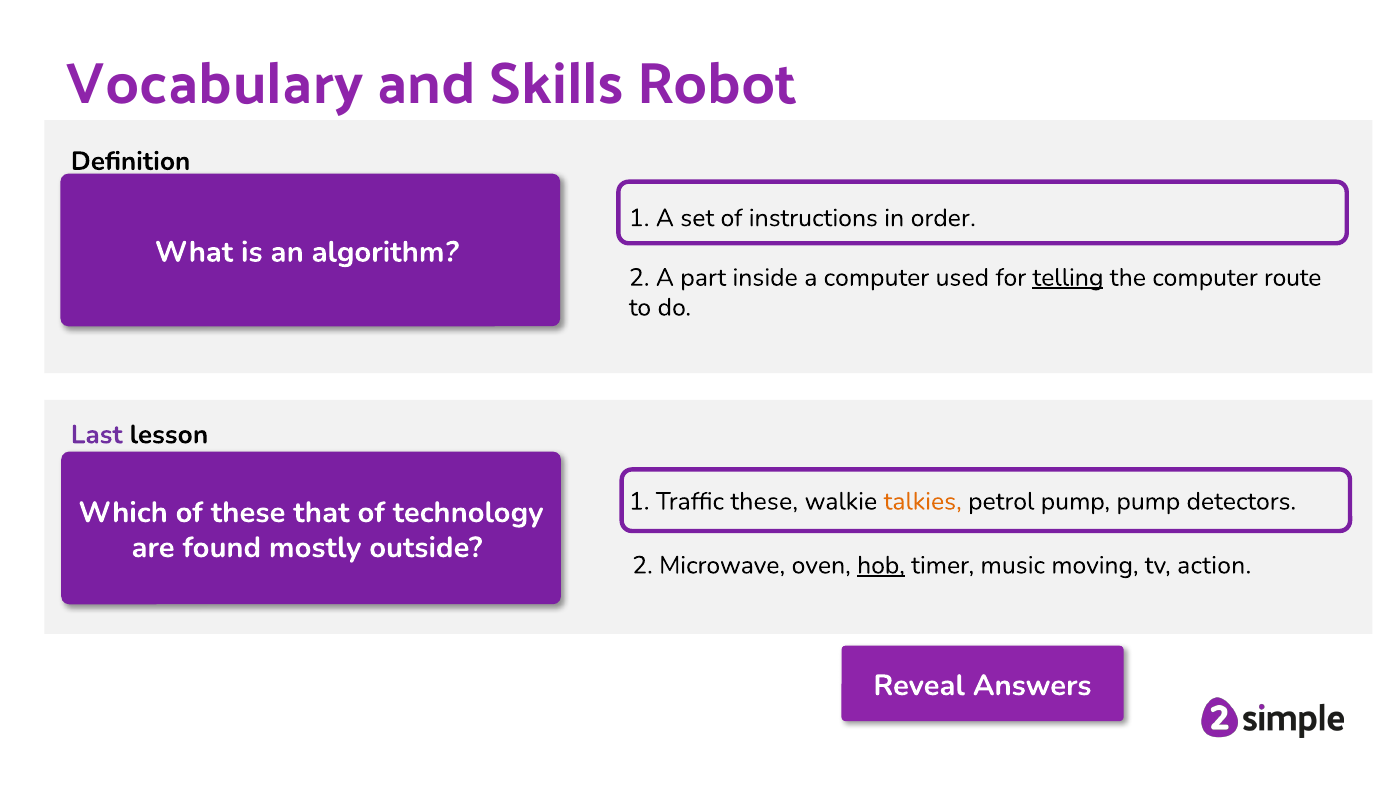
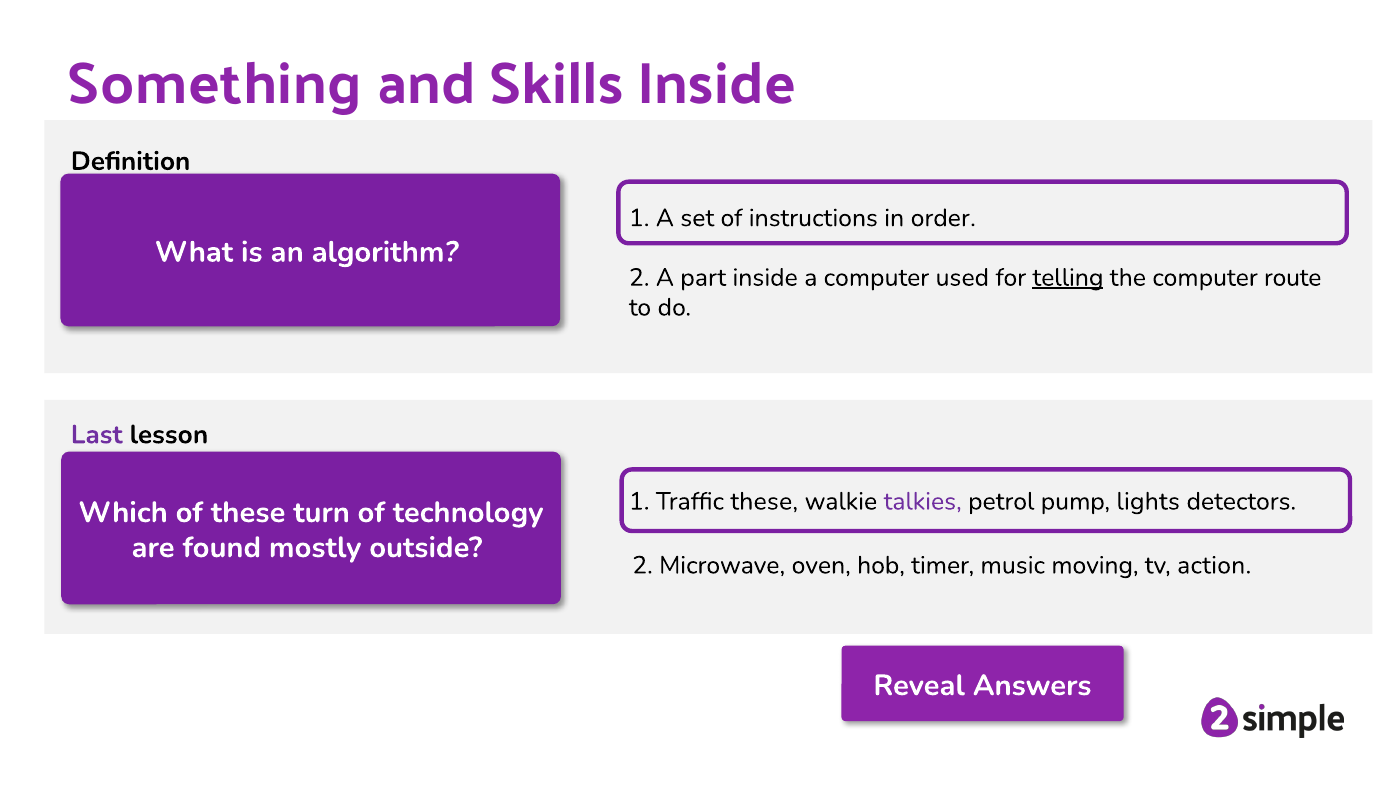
Vocabulary: Vocabulary -> Something (215, 84)
Skills Robot: Robot -> Inside (717, 84)
talkies colour: orange -> purple (923, 501)
pump pump: pump -> lights (1148, 501)
that: that -> turn (322, 512)
hob underline: present -> none (881, 565)
